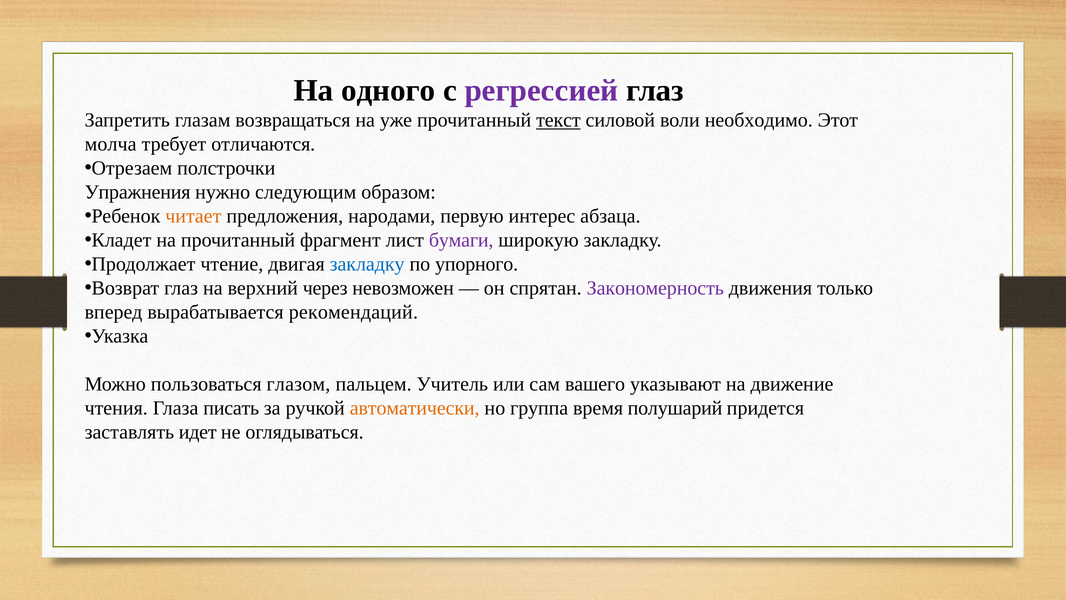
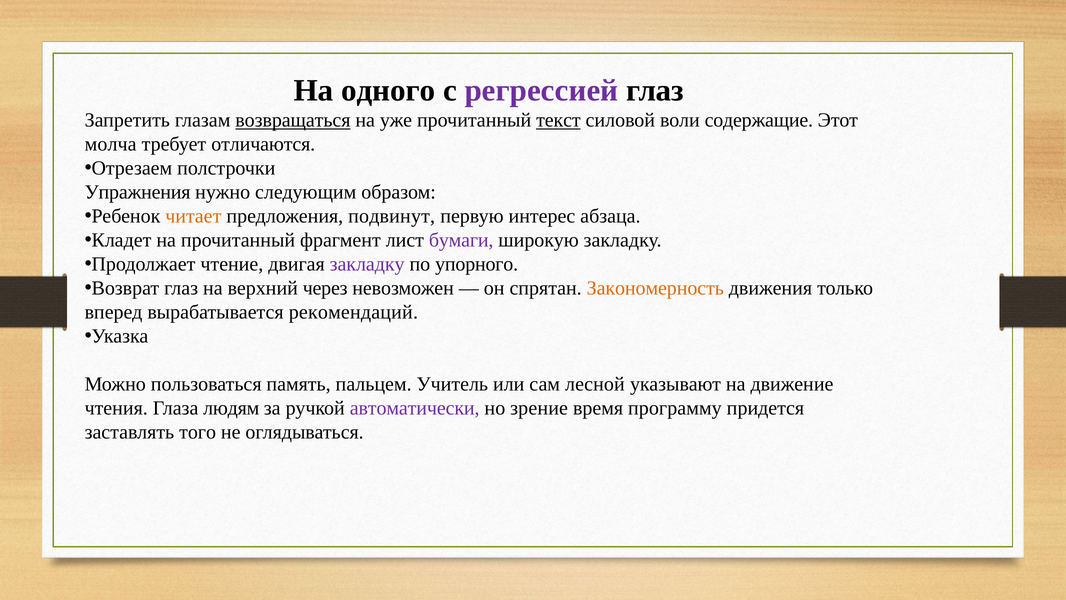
возвращаться underline: none -> present (293, 120)
необходимо: необходимо -> содержащие (759, 120)
народами: народами -> подвинут (392, 216)
закладку colour: blue -> purple (367, 264)
Закономерность colour: purple -> orange (655, 288)
глазом: глазом -> память (299, 384)
вашего: вашего -> лесной (595, 384)
писать: писать -> людям (231, 408)
автоматически colour: orange -> purple (415, 408)
группа: группа -> зрение (539, 408)
полушарий: полушарий -> программу (675, 408)
идет: идет -> того (198, 432)
